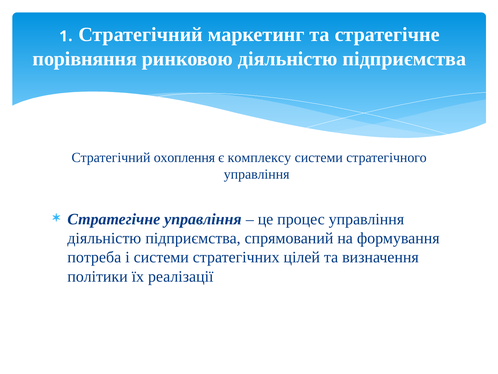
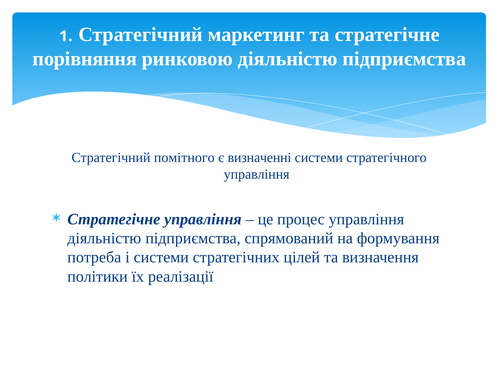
охоплення: охоплення -> помітного (184, 157)
комплексу: комплексу -> визначенні (259, 157)
